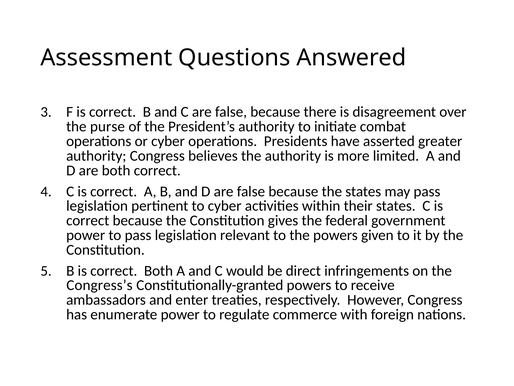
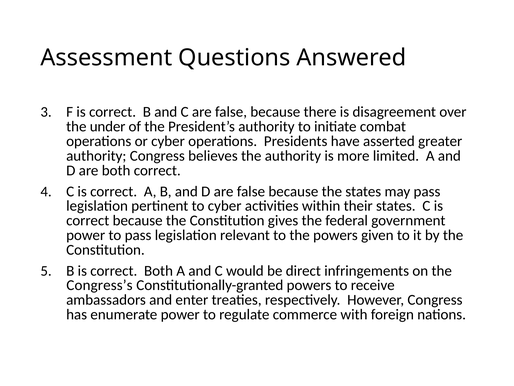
purse: purse -> under (108, 126)
